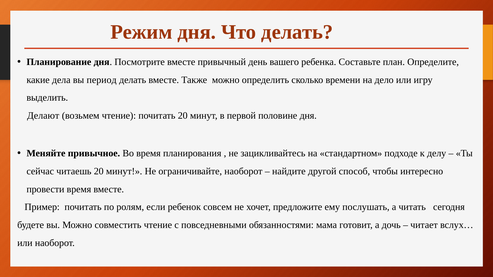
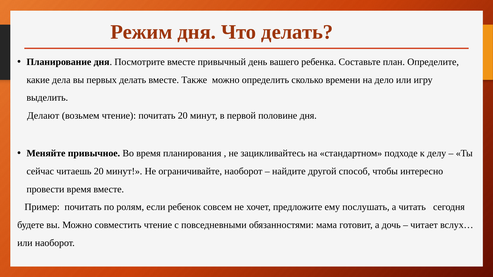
период: период -> первых (102, 80)
